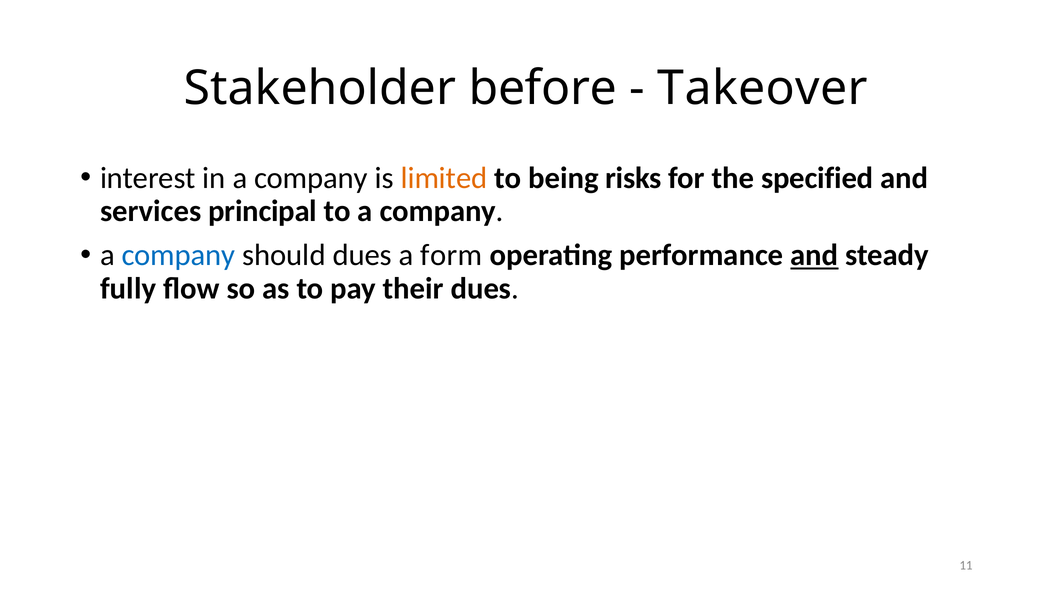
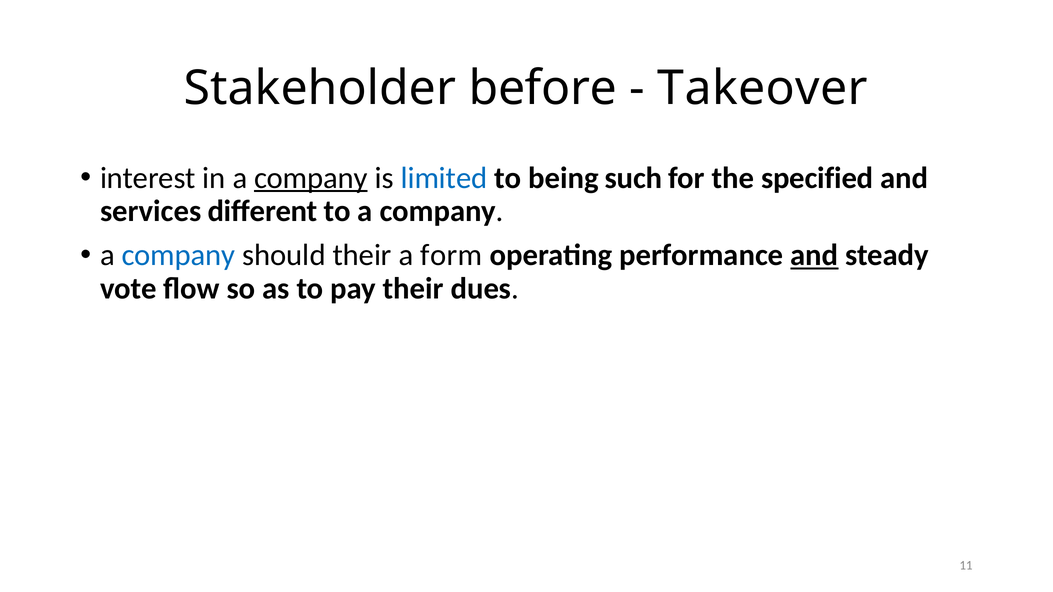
company underline: none -> present (311, 178)
limited colour: orange -> blue (444, 178)
risks: risks -> such (634, 178)
principal: principal -> different (263, 211)
should dues: dues -> their (362, 255)
fully: fully -> vote (128, 289)
